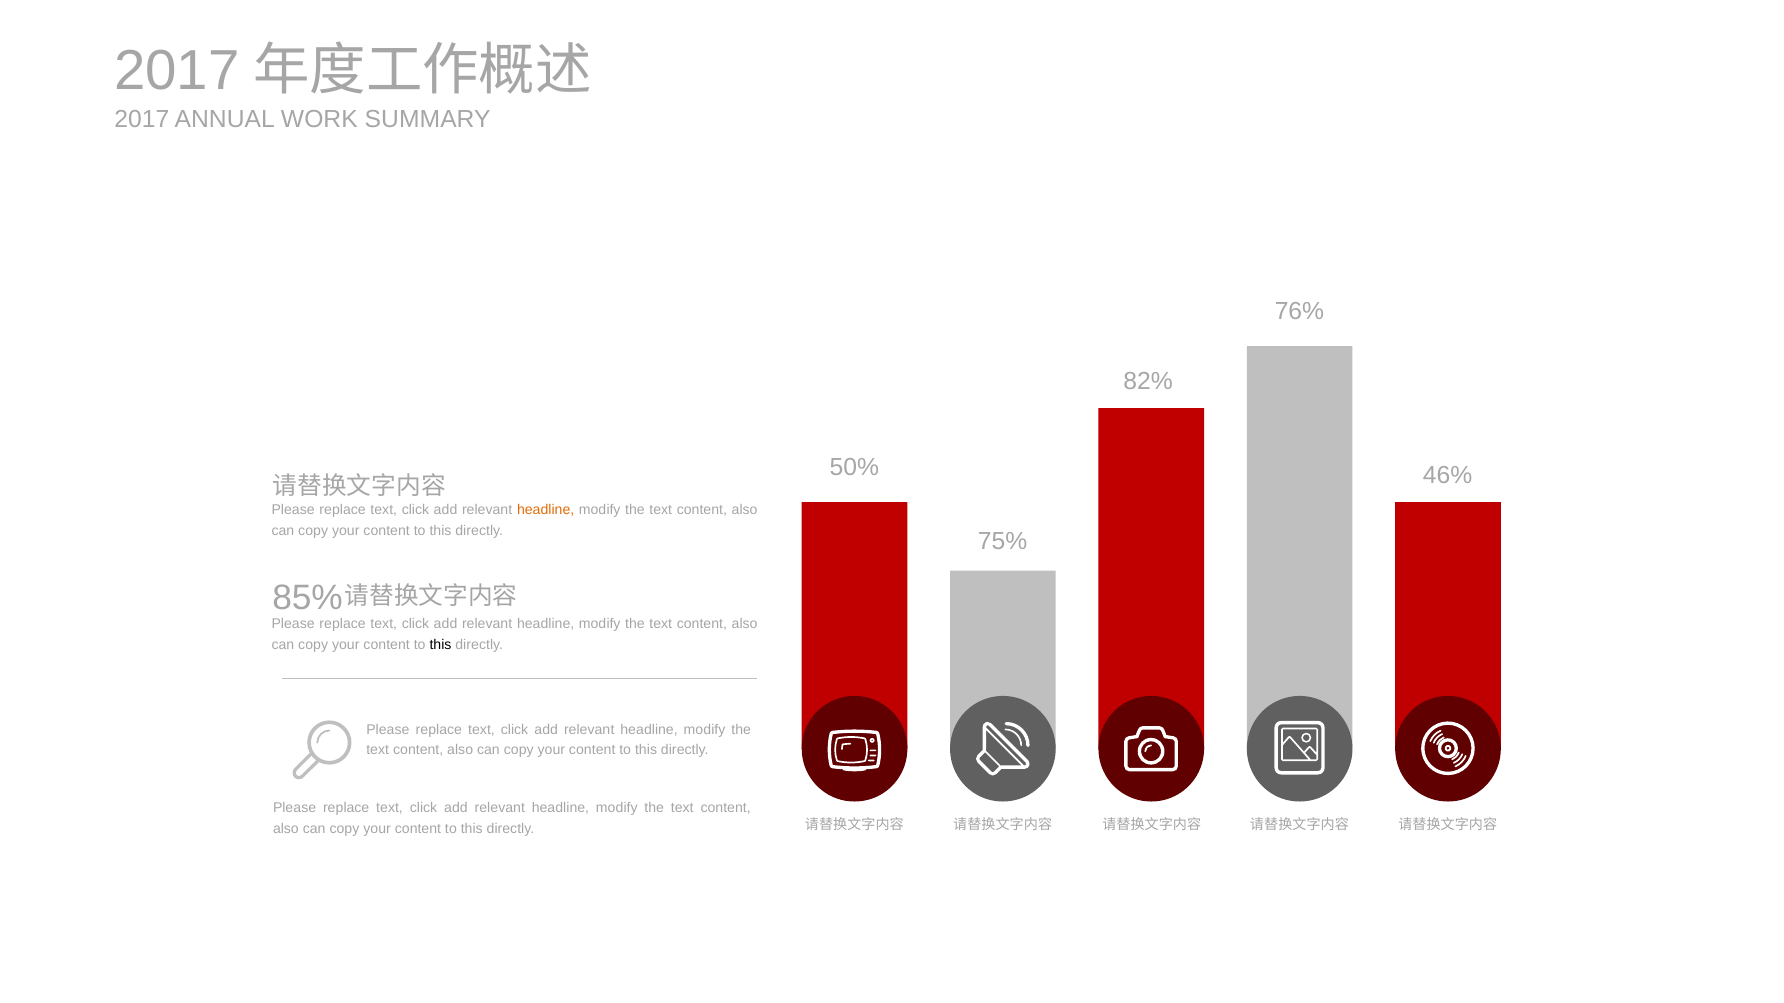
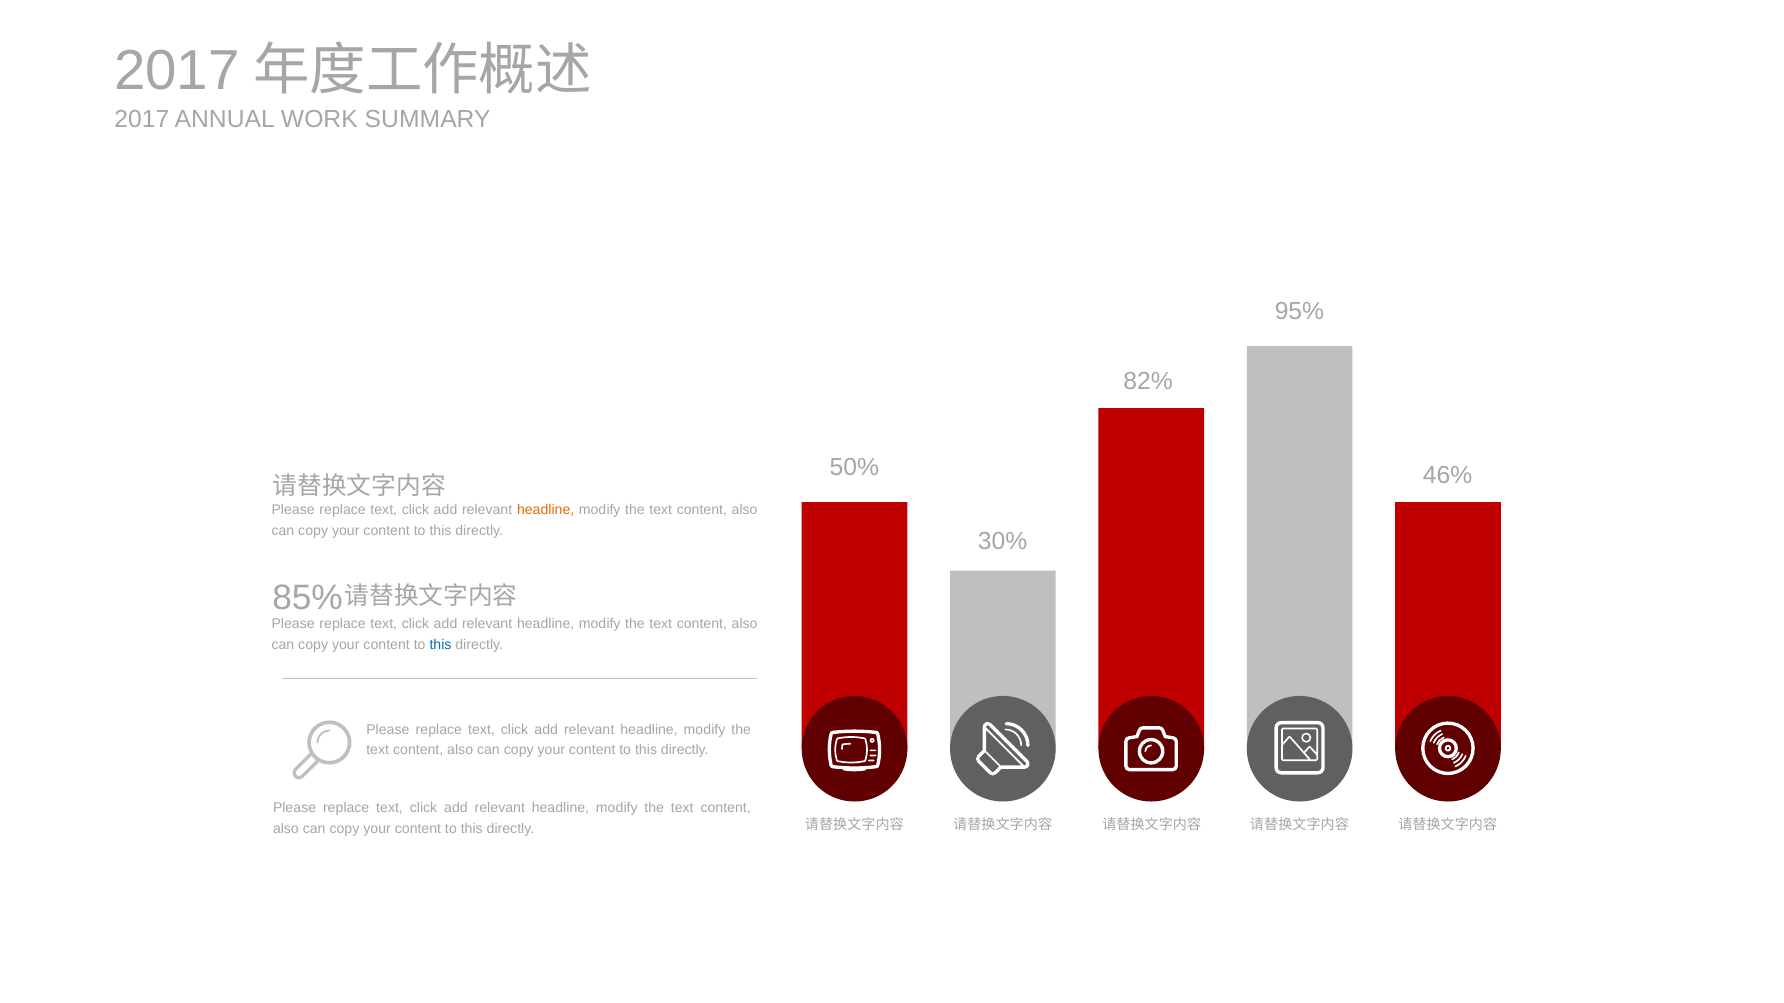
76%: 76% -> 95% (1299, 312)
75%: 75% -> 30% (1003, 542)
this colour: black -> blue (440, 645)
